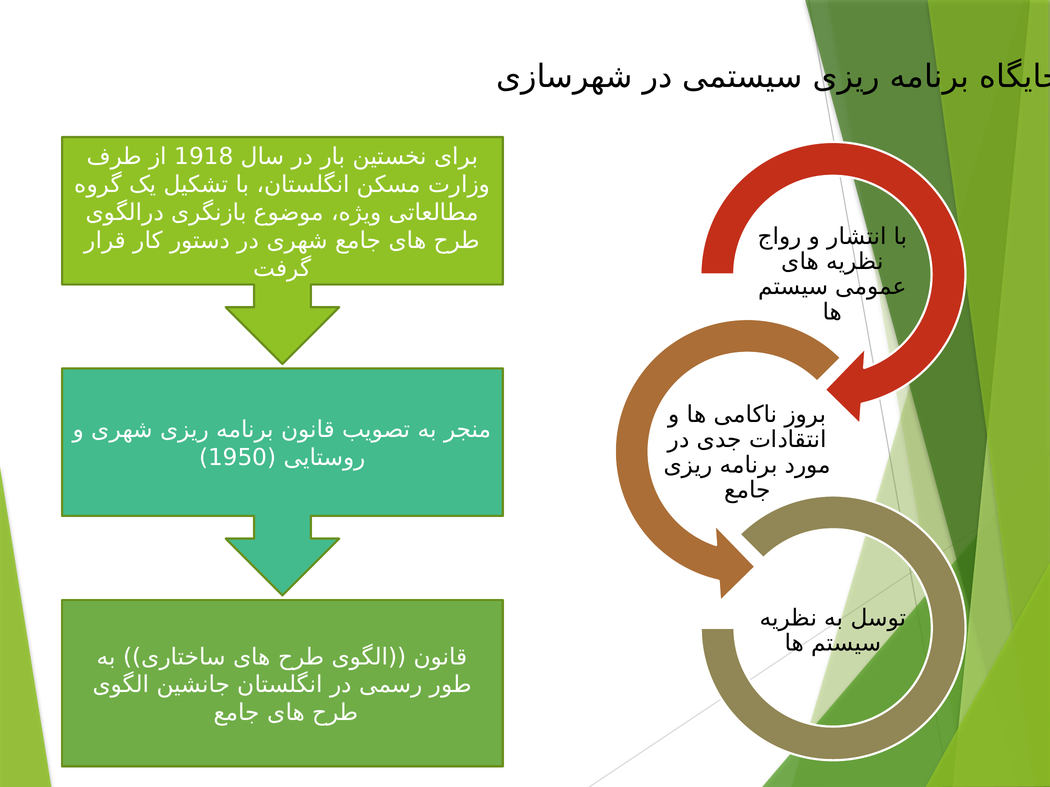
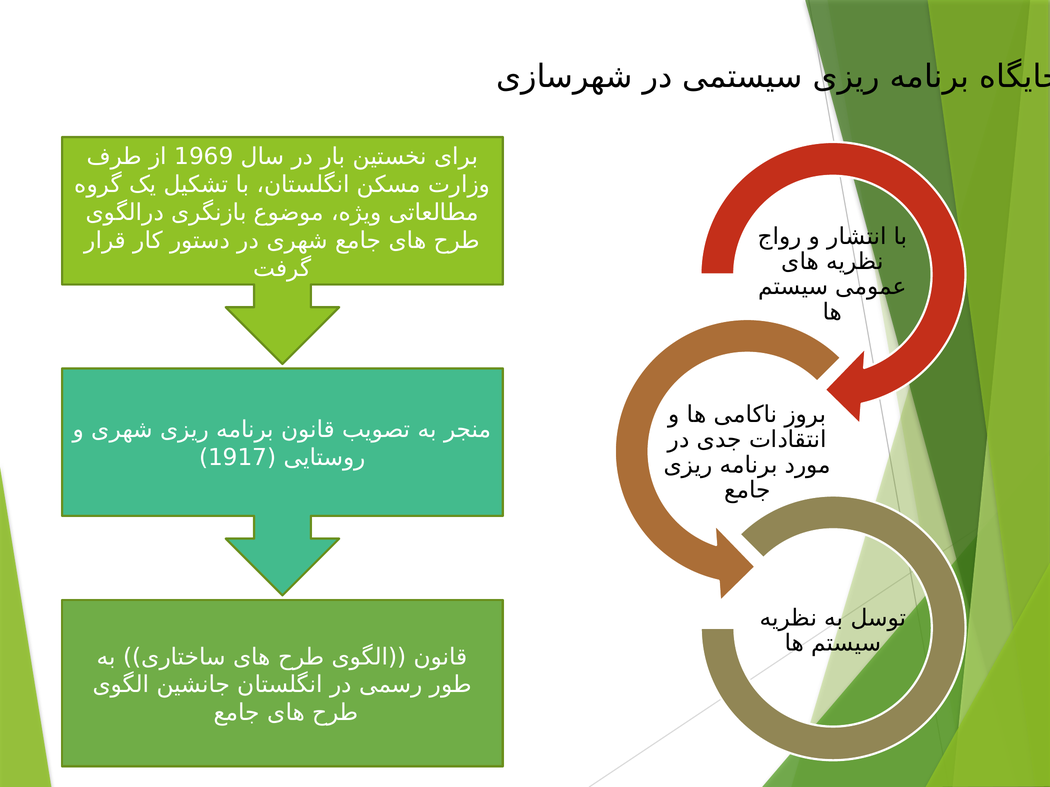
1918: 1918 -> 1969 (204, 157)
1950: 1950 -> 1917 (238, 458)
